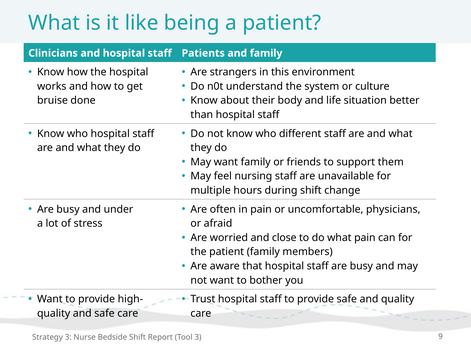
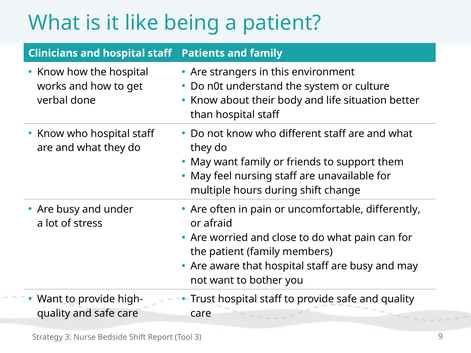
bruise: bruise -> verbal (52, 101)
physicians: physicians -> differently (393, 209)
